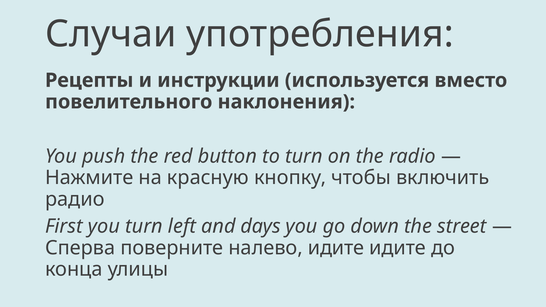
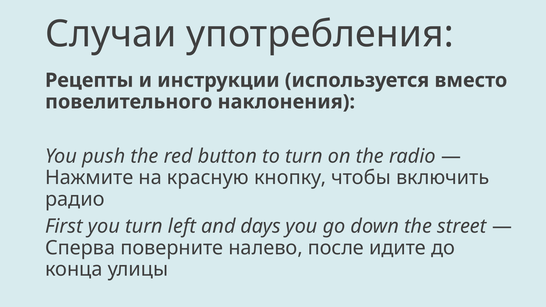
налево идите: идите -> после (336, 248)
